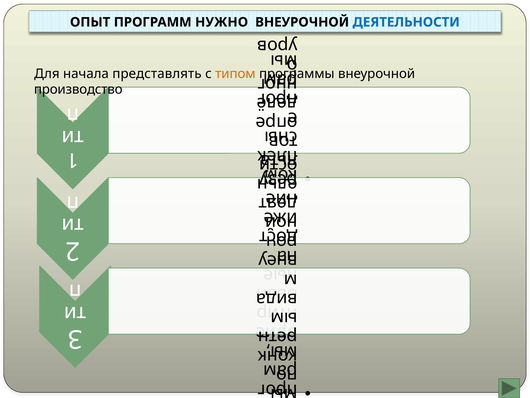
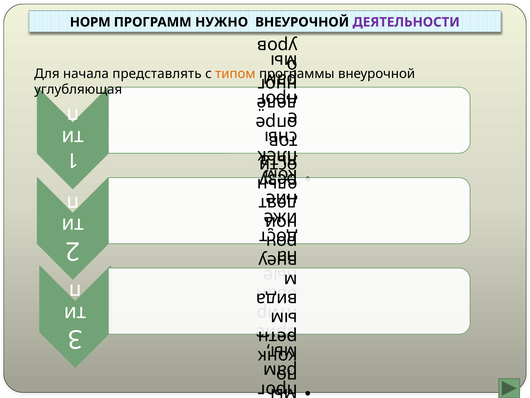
ОПЫТ: ОПЫТ -> НОРМ (90, 22)
ДЕЯТЕЛЬНОСТИ colour: blue -> purple (406, 22)
производство: производство -> углубляющая (78, 89)
